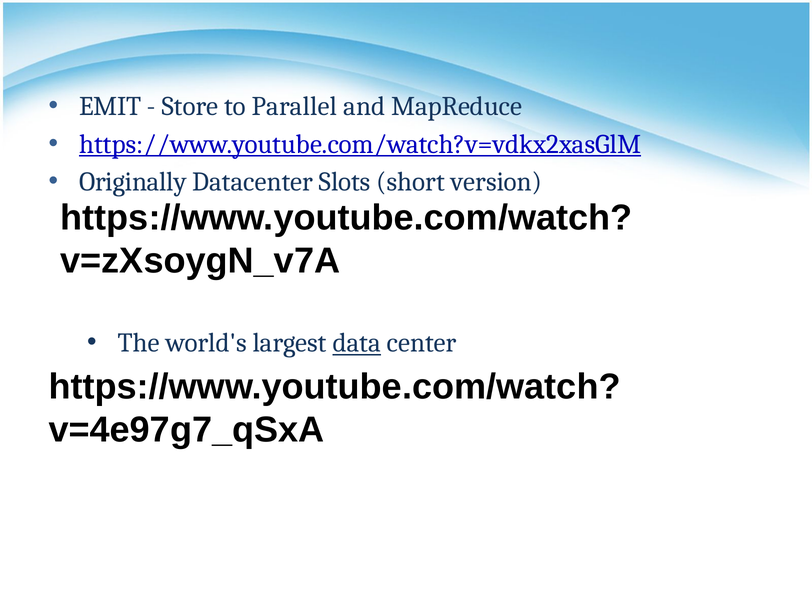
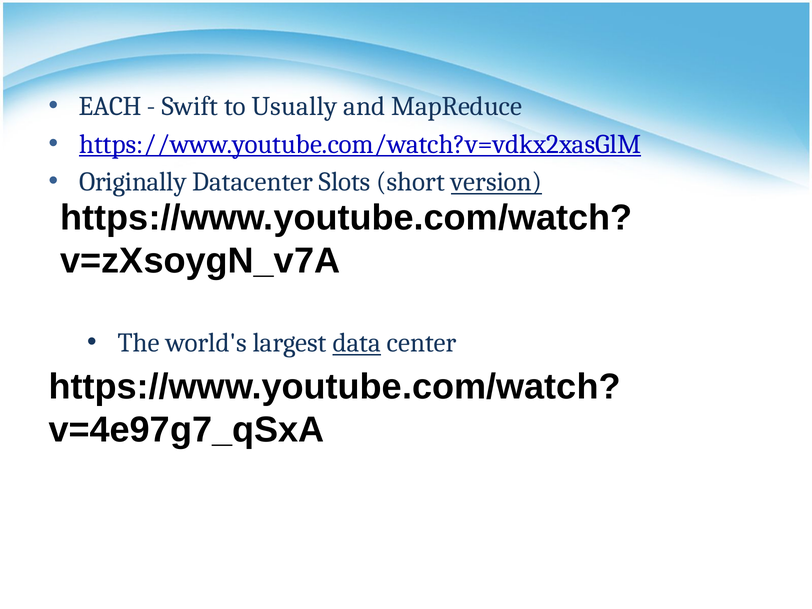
EMIT: EMIT -> EACH (110, 106)
Store: Store -> Swift (190, 106)
Parallel: Parallel -> Usually (294, 106)
version underline: none -> present (497, 182)
